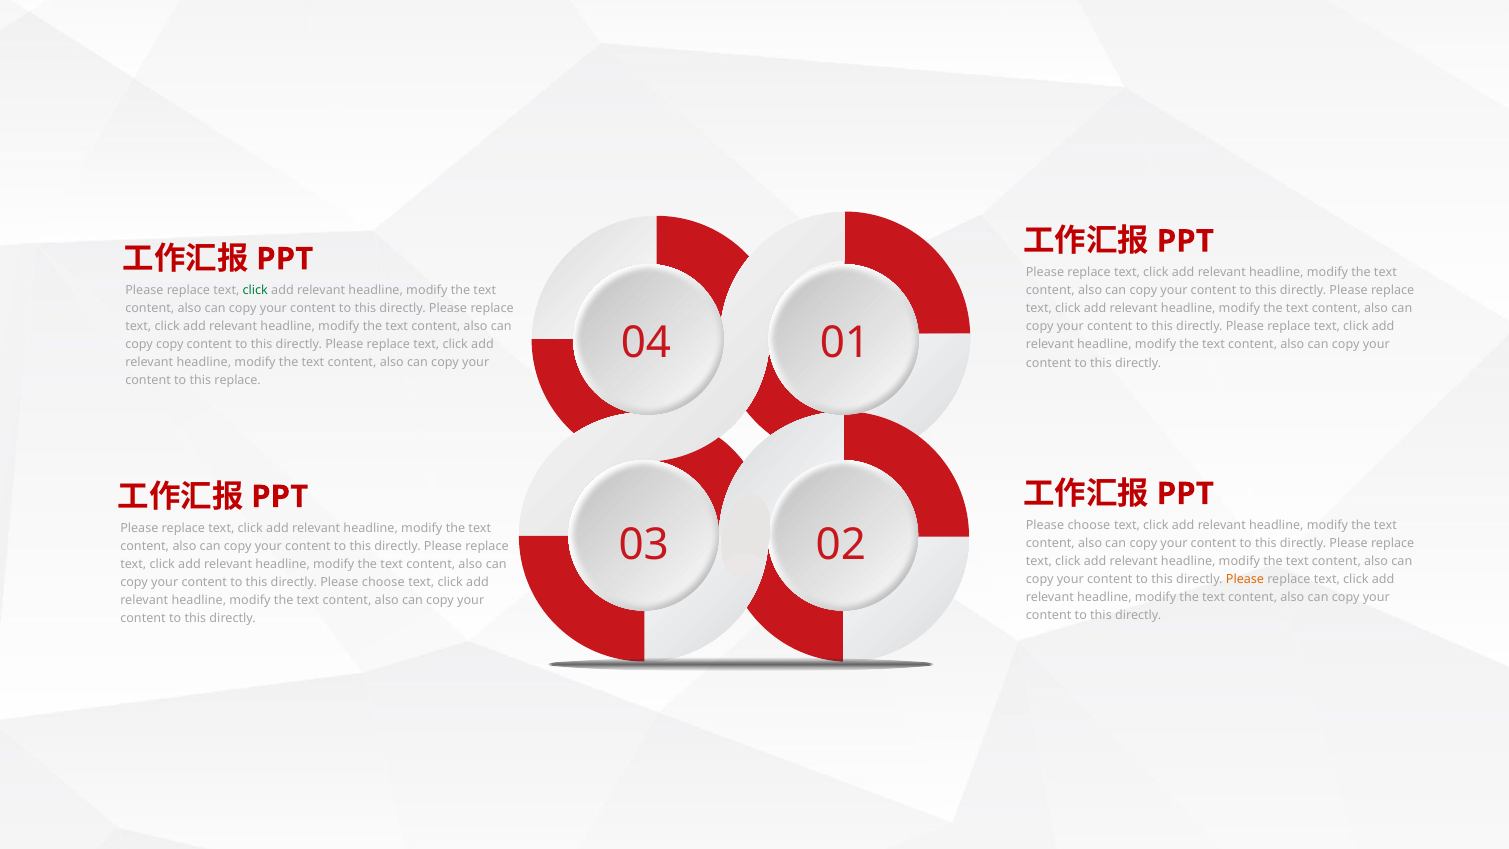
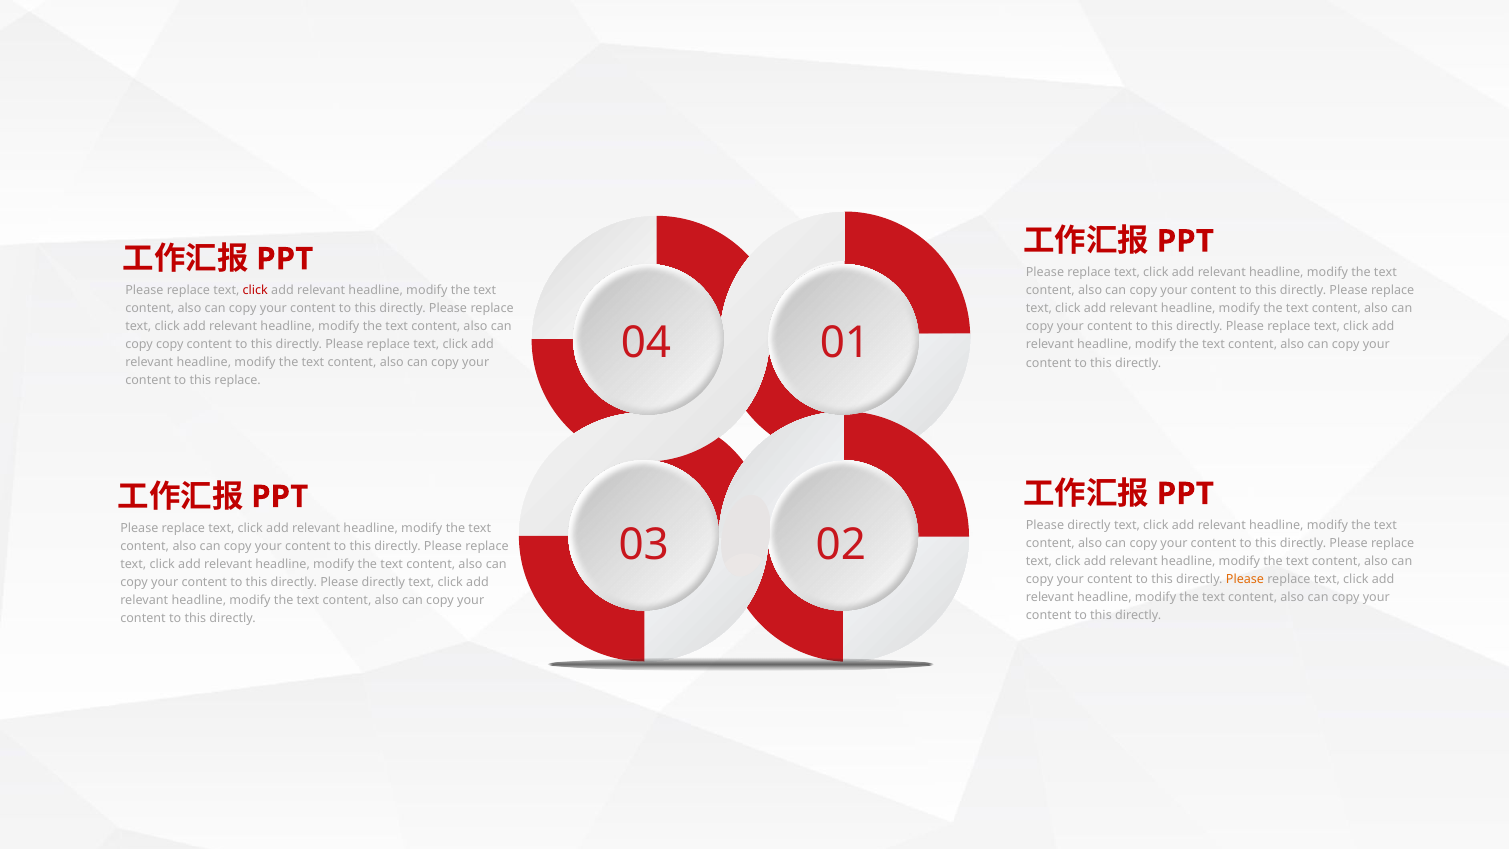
click colour: green -> red (255, 290)
choose: choose -> directly (1089, 525)
directly Please choose: choose -> directly (383, 582)
